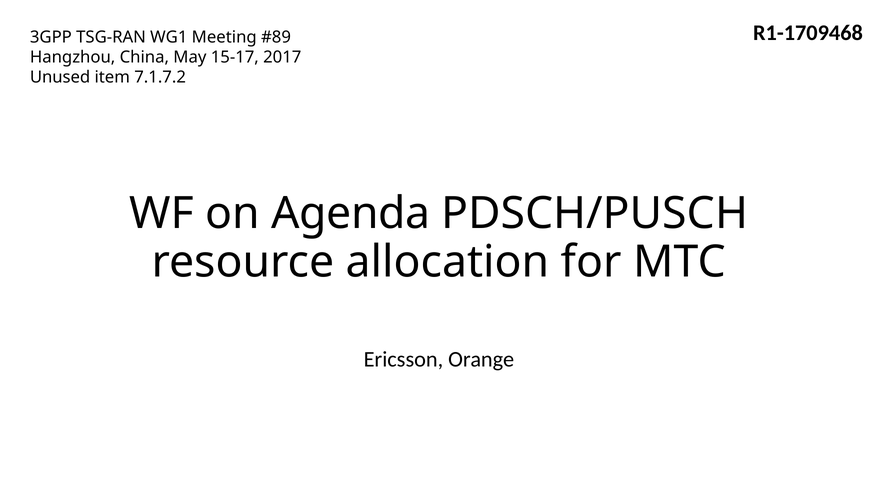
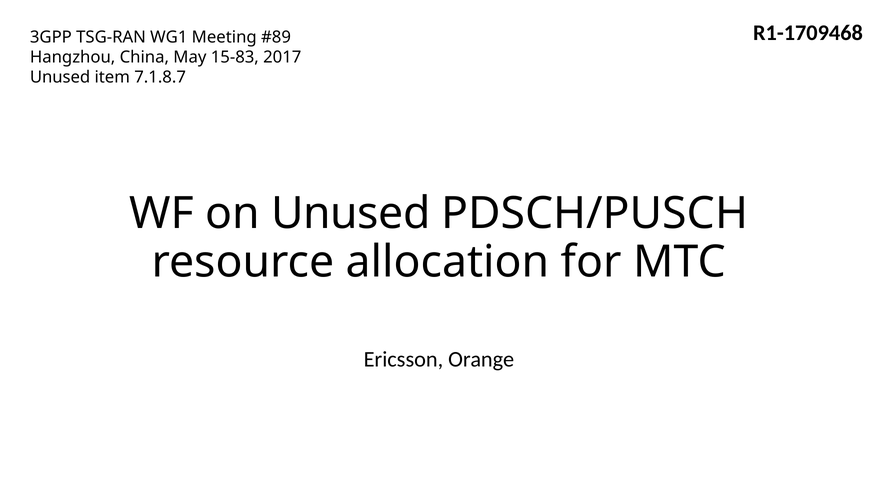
15-17: 15-17 -> 15-83 (235, 57)
7.1.7.2: 7.1.7.2 -> 7.1.8.7 (160, 77)
on Agenda: Agenda -> Unused (351, 214)
